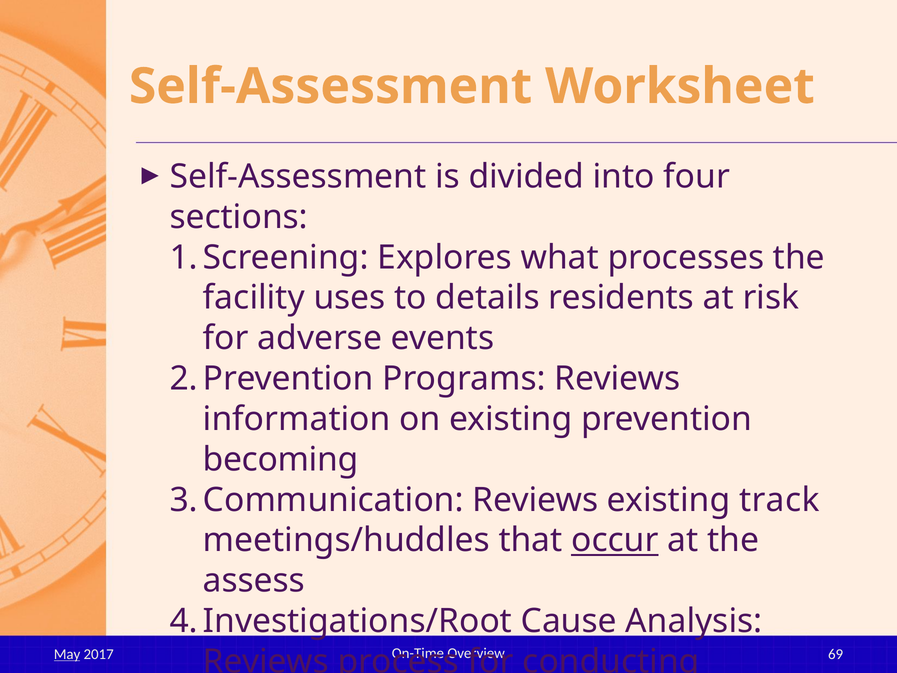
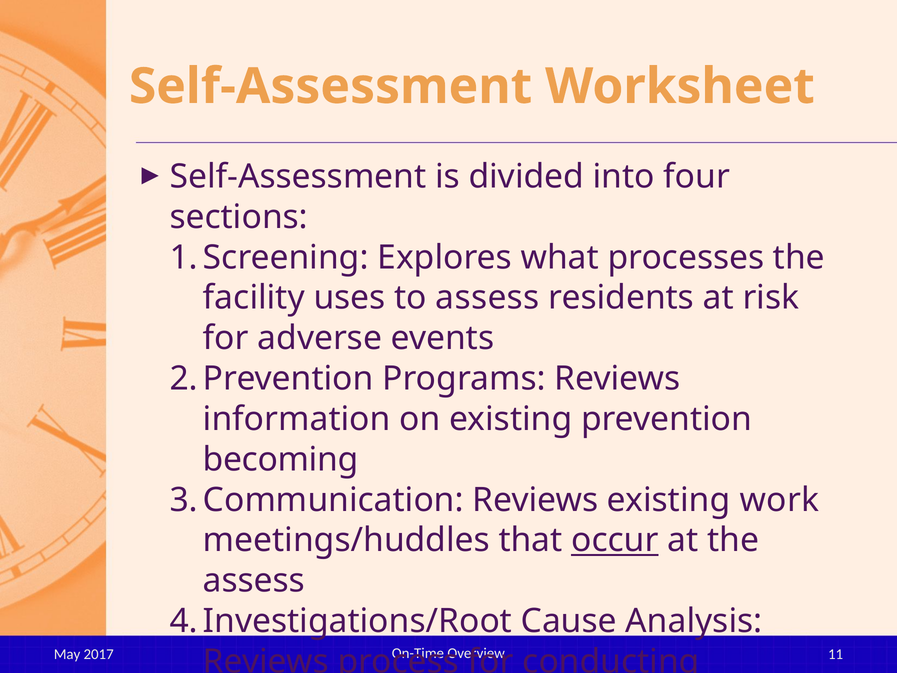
to details: details -> assess (487, 298)
track: track -> work (779, 500)
69: 69 -> 11 (836, 654)
May underline: present -> none (67, 654)
